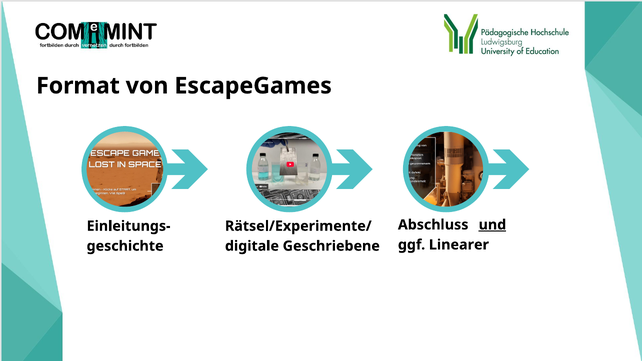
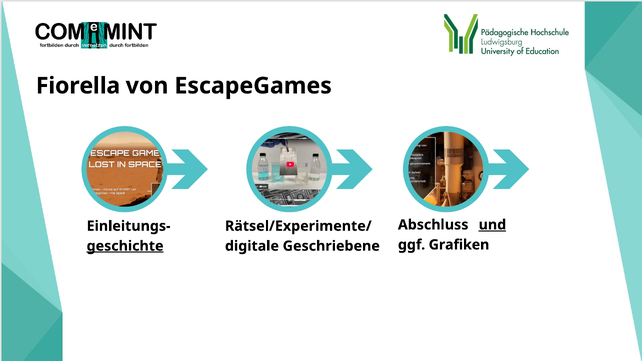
Format: Format -> Fiorella (78, 86)
Linearer: Linearer -> Grafiken (459, 245)
geschichte underline: none -> present (125, 246)
